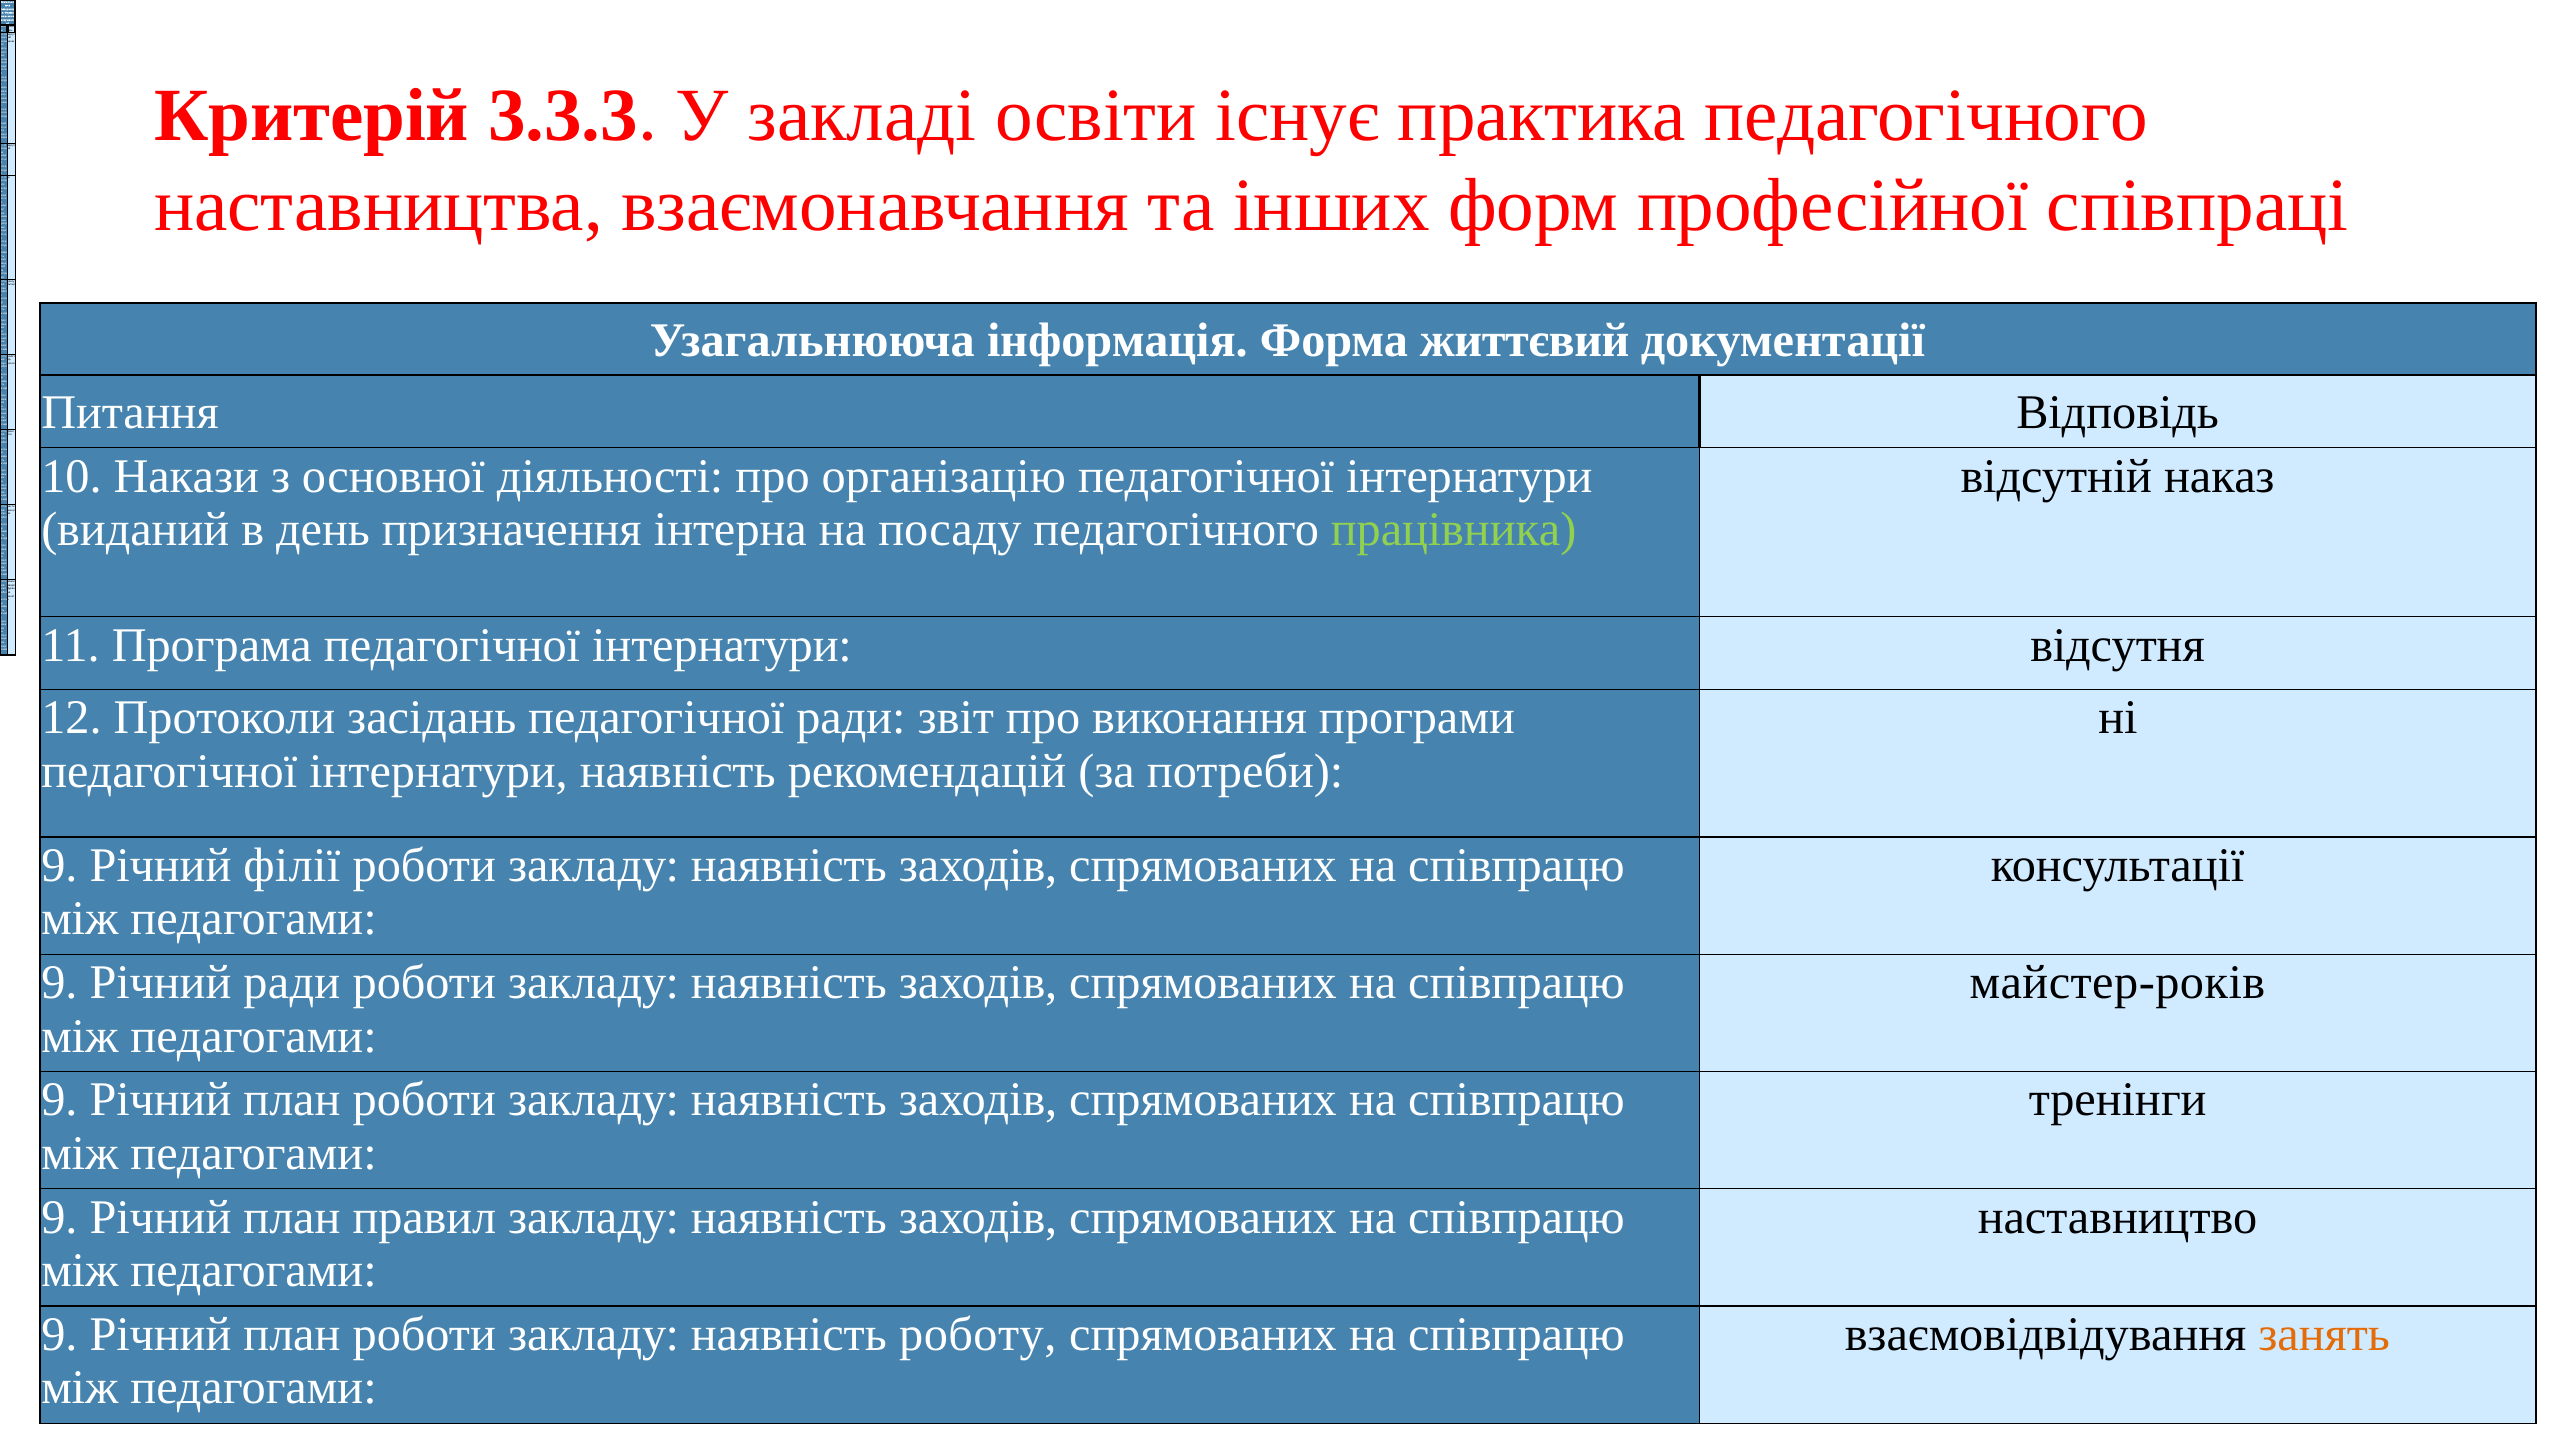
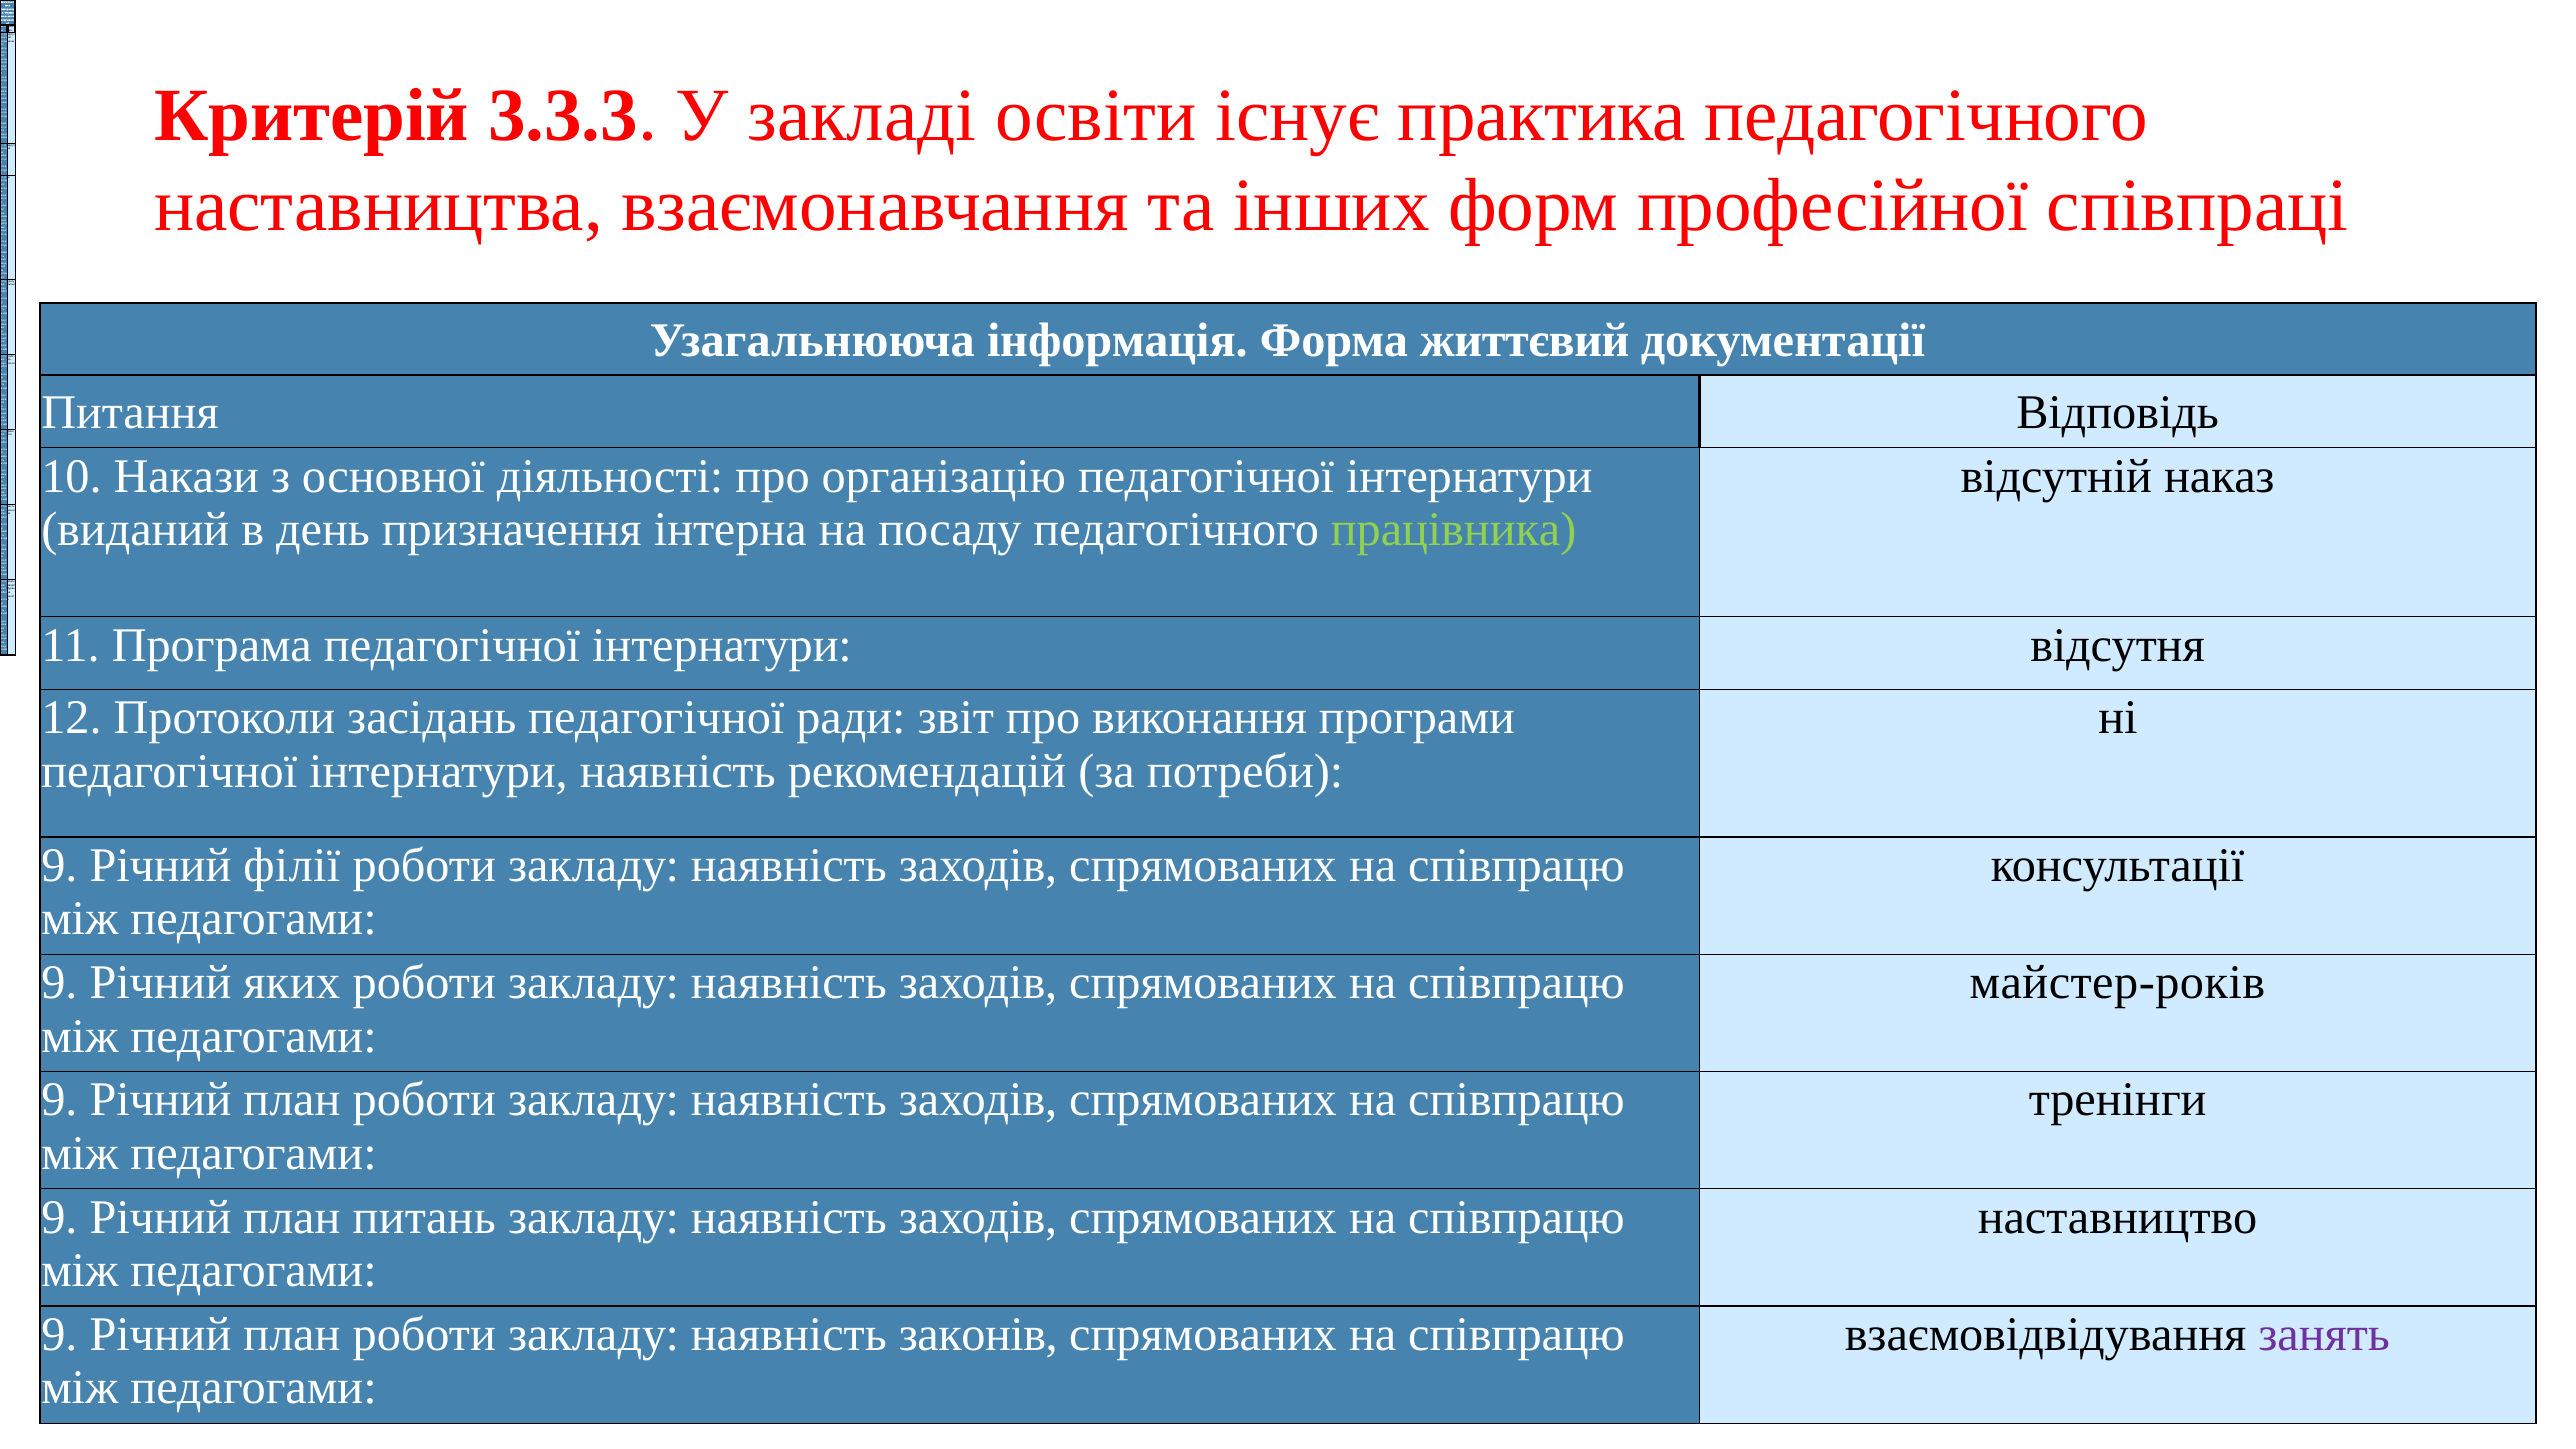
Річний ради: ради -> яких (292, 983)
правил: правил -> питань (424, 1217)
роботу: роботу -> законів (978, 1335)
занять colour: orange -> purple (2324, 1335)
